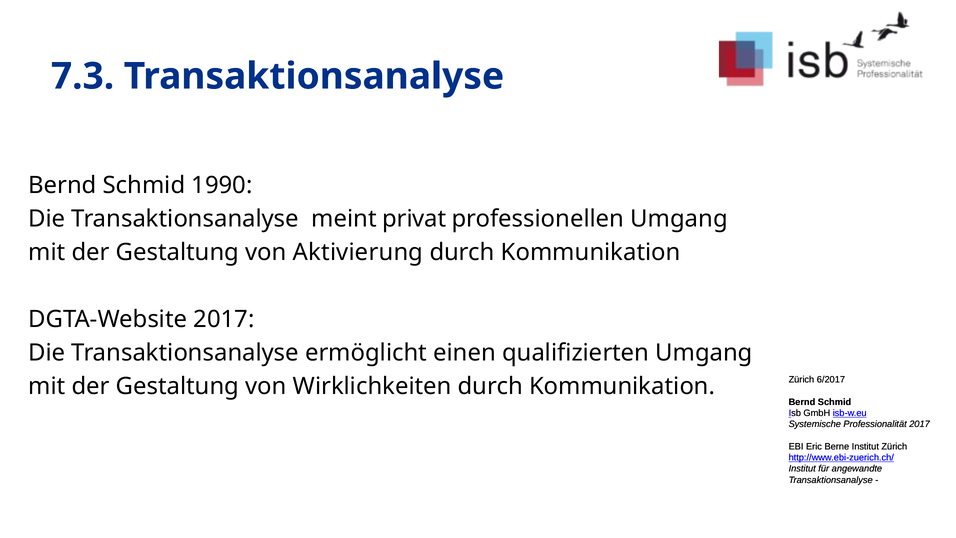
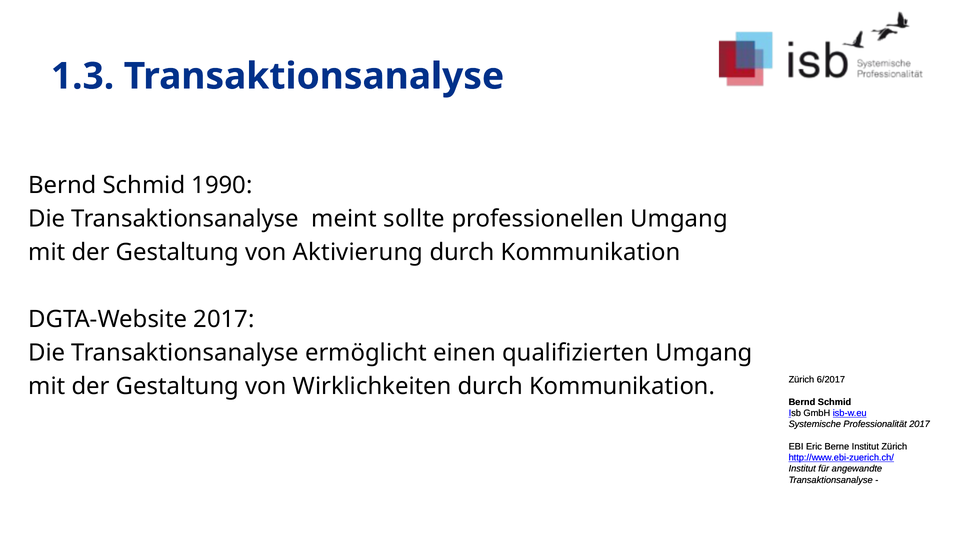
7.3: 7.3 -> 1.3 (83, 76)
privat: privat -> sollte (414, 219)
